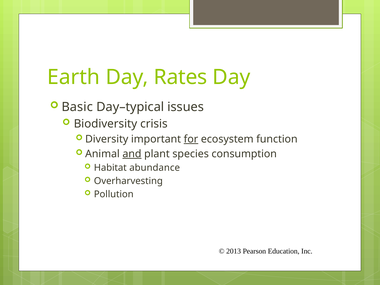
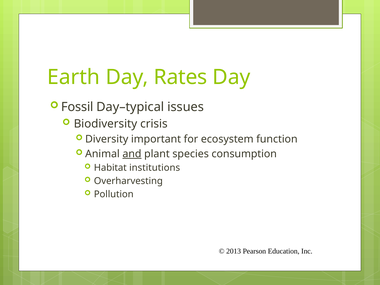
Basic: Basic -> Fossil (77, 107)
for underline: present -> none (191, 139)
abundance: abundance -> institutions (155, 168)
